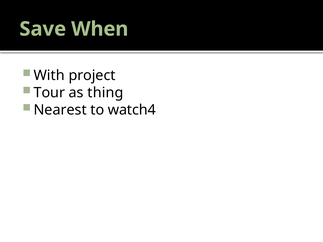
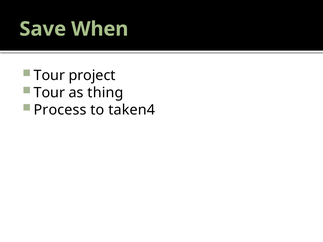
With: With -> Tour (49, 76)
Nearest: Nearest -> Process (60, 110)
watch4: watch4 -> taken4 (132, 110)
